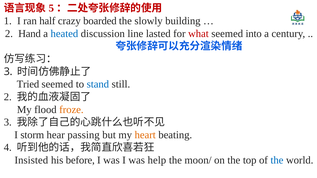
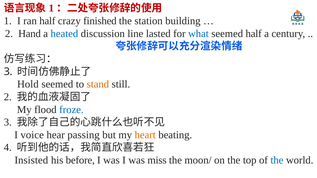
5: 5 -> 1 (51, 8)
boarded: boarded -> finished (100, 21)
slowly: slowly -> station (149, 21)
what colour: red -> blue (198, 34)
seemed into: into -> half (254, 34)
Tried: Tried -> Hold (28, 84)
stand colour: blue -> orange (98, 84)
froze colour: orange -> blue (71, 110)
storm: storm -> voice (32, 135)
help: help -> miss (157, 160)
